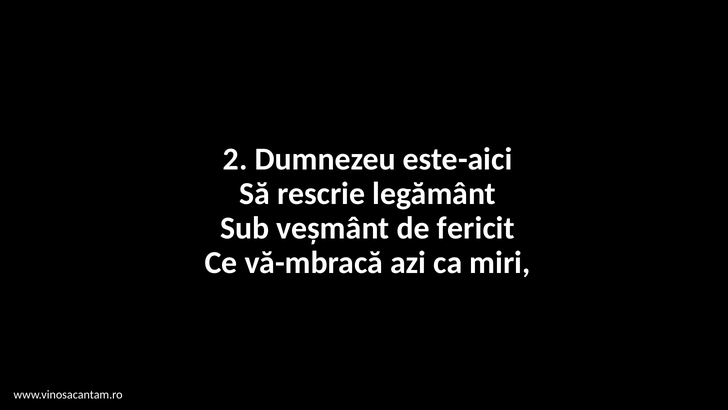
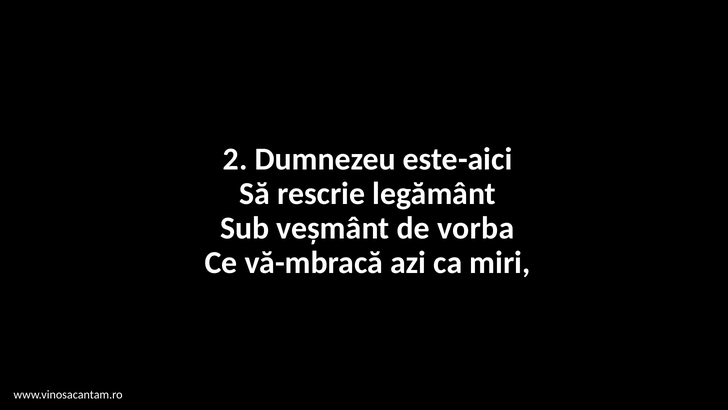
fericit: fericit -> vorba (476, 228)
